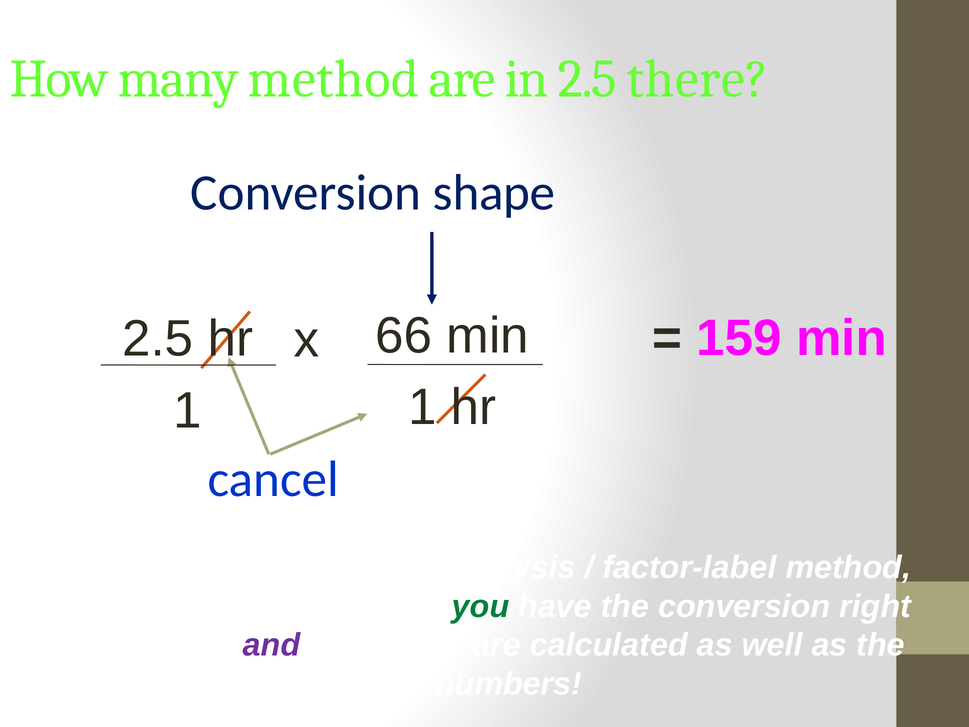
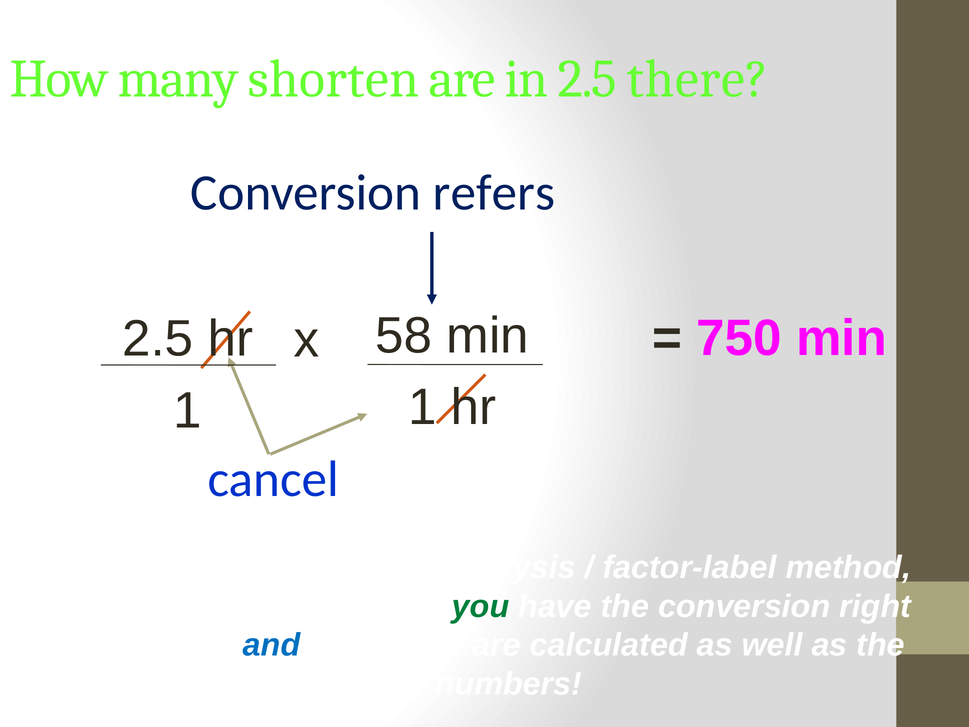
many method: method -> shorten (334, 79)
shape: shape -> refers (494, 193)
159: 159 -> 750 (739, 338)
66: 66 -> 58 (404, 336)
and colour: purple -> blue (272, 645)
